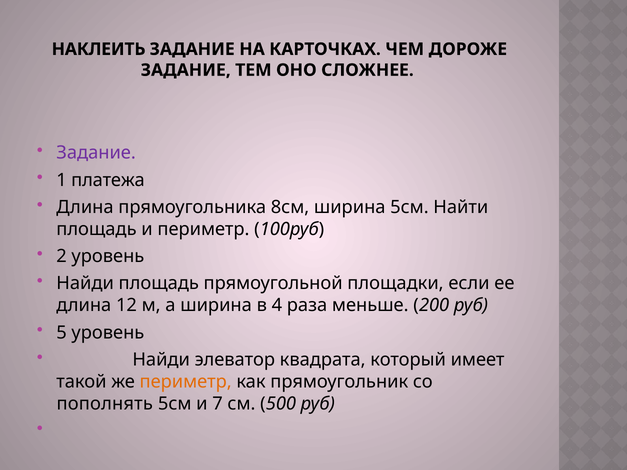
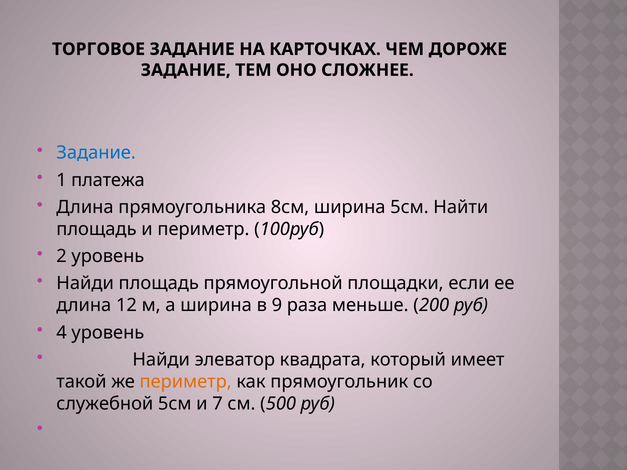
НАКЛЕИТЬ: НАКЛЕИТЬ -> ТОРГОВОЕ (98, 49)
Задание colour: purple -> blue (96, 153)
4: 4 -> 9 (277, 305)
5: 5 -> 4 (62, 333)
пополнять: пополнять -> служебной (105, 404)
